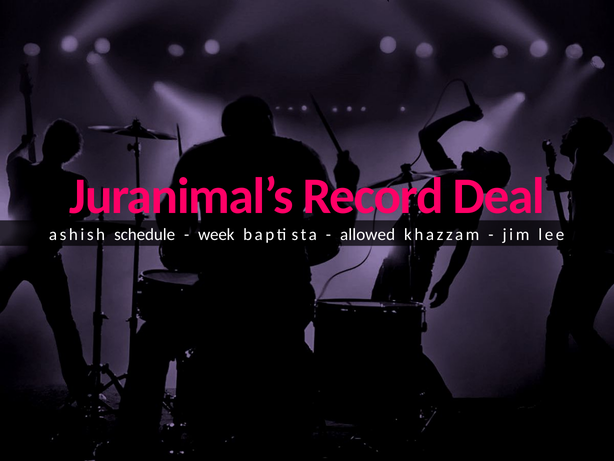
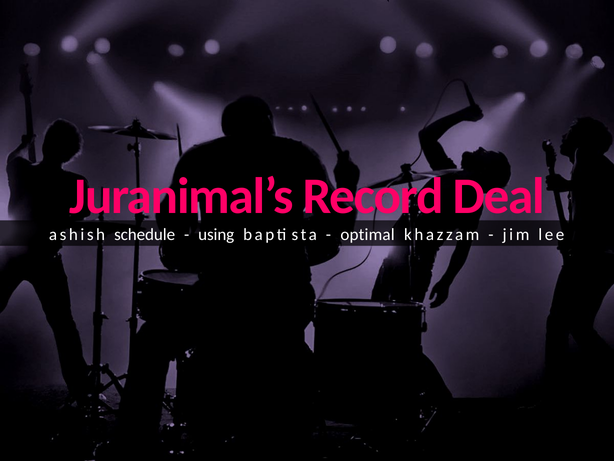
week: week -> using (216, 235)
allowed: allowed -> optimal (368, 235)
